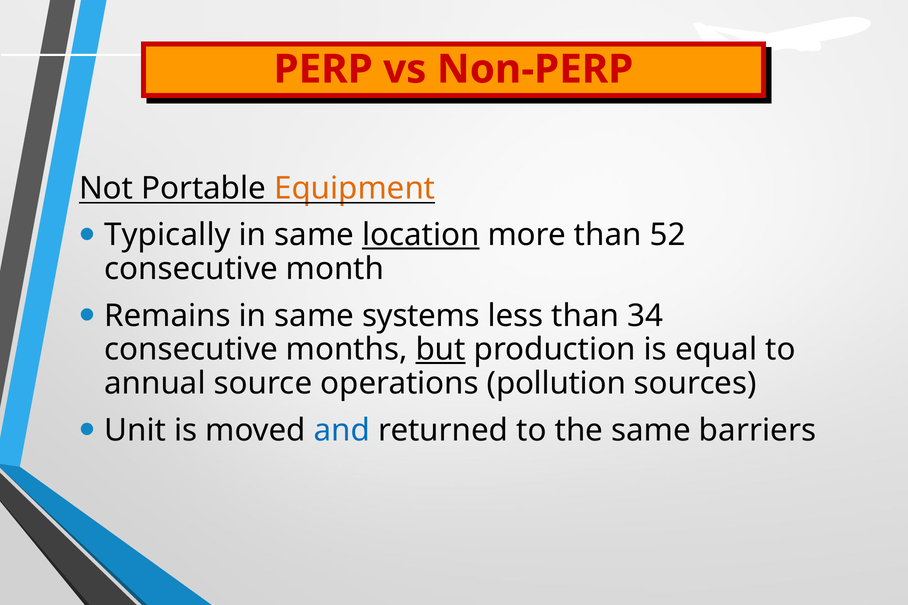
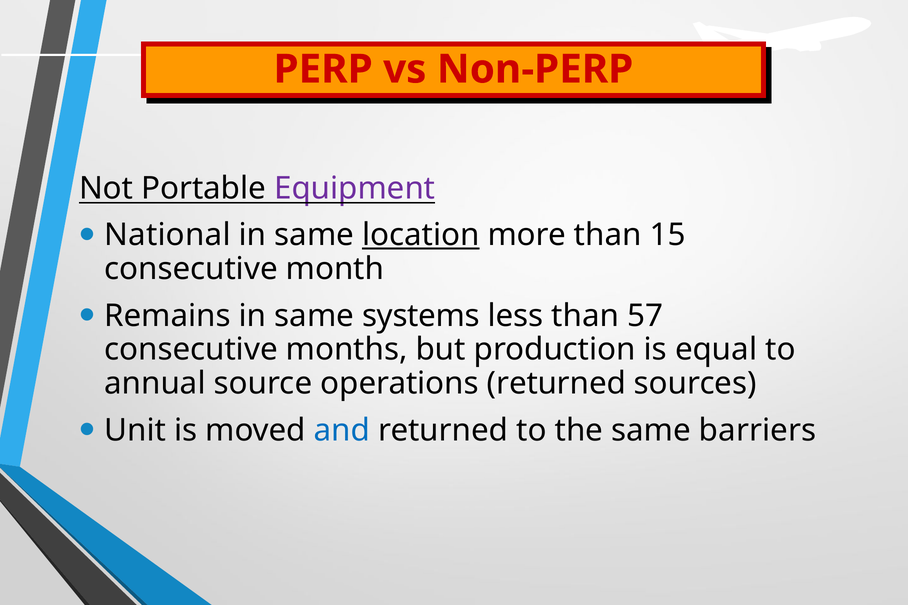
Equipment colour: orange -> purple (355, 188)
Typically: Typically -> National (167, 235)
52: 52 -> 15 (668, 235)
34: 34 -> 57 (645, 316)
but underline: present -> none (441, 350)
operations pollution: pollution -> returned (556, 384)
